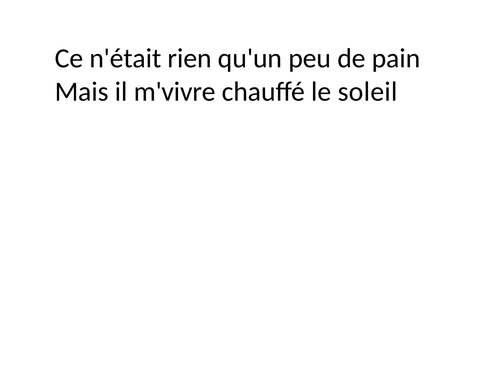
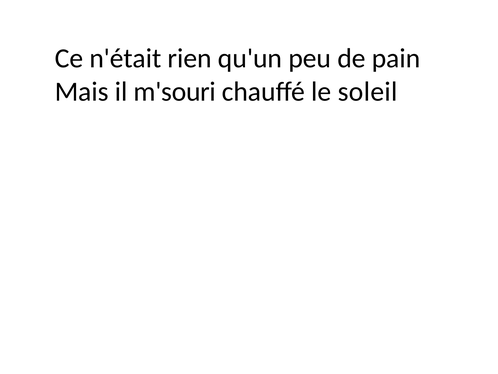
m'vivre: m'vivre -> m'souri (175, 92)
